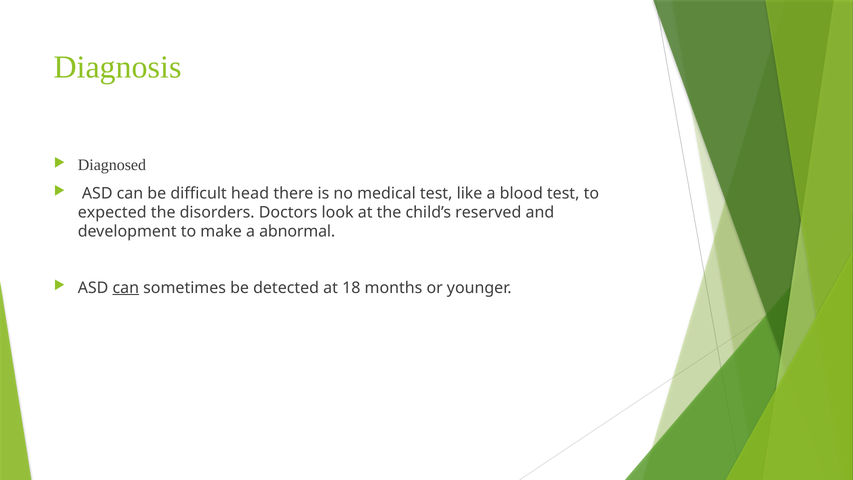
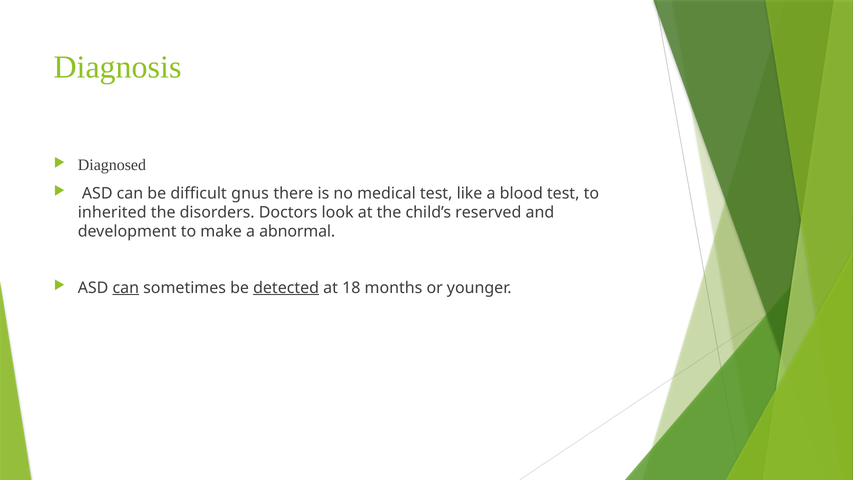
head: head -> gnus (250, 193)
expected: expected -> inherited (112, 212)
detected underline: none -> present (286, 288)
